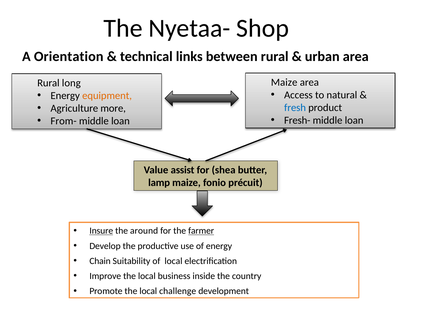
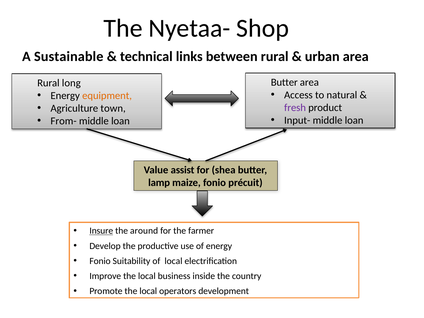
Orientation: Orientation -> Sustainable (69, 57)
Maize: Maize -> Butter (284, 82)
more: more -> town (113, 108)
fresh colour: blue -> purple (295, 108)
Fresh-: Fresh- -> Input- (297, 120)
farmer underline: present -> none (201, 231)
Chain: Chain -> Fonio (100, 261)
challenge: challenge -> operators (178, 291)
